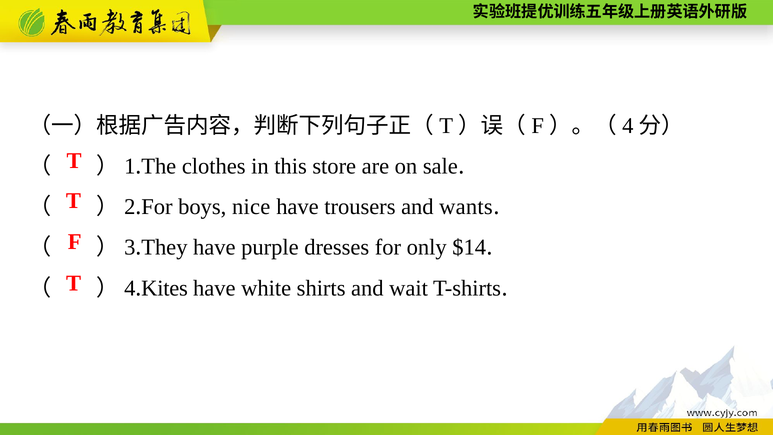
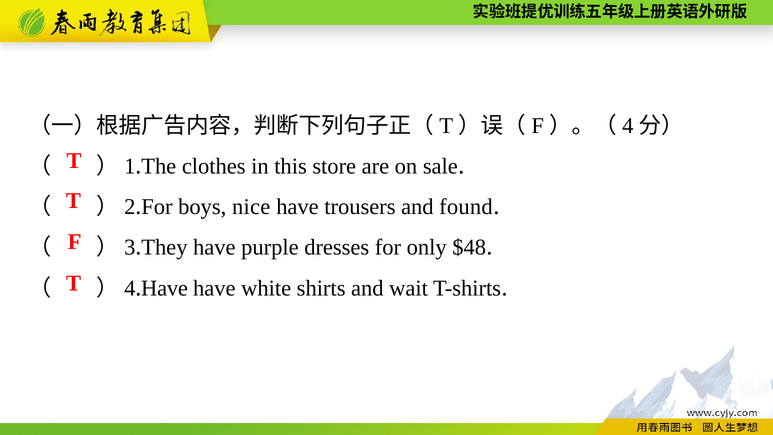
wants: wants -> found (466, 207)
$14: $14 -> $48 (469, 247)
Kites: Kites -> Have (165, 288)
